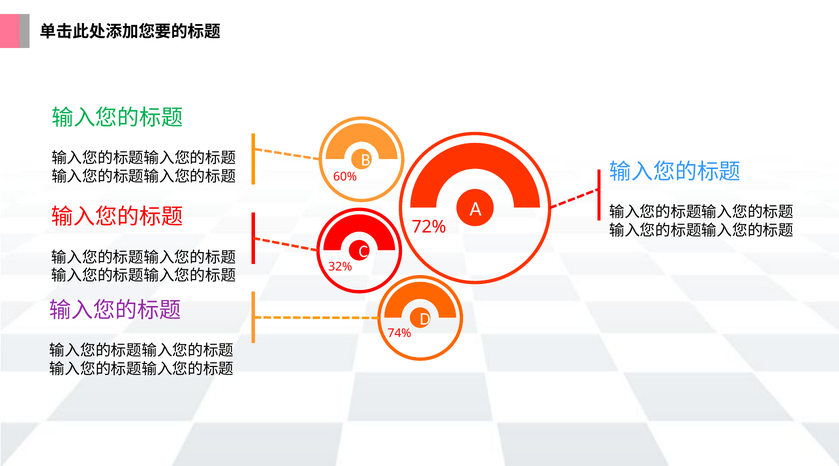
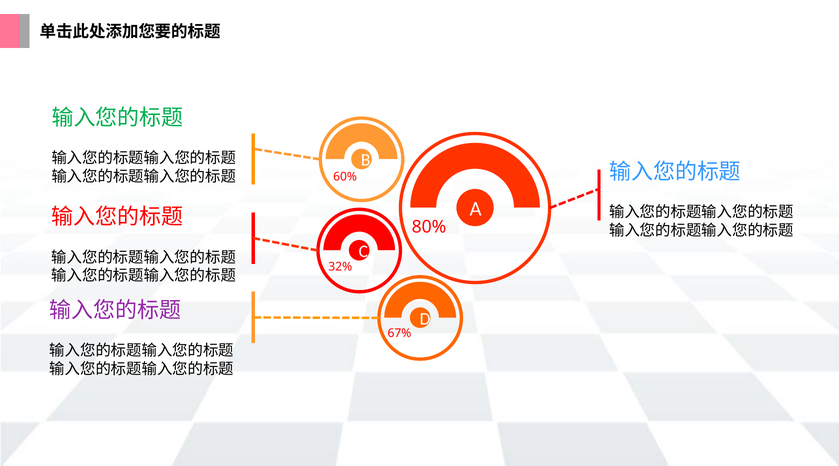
72%: 72% -> 80% (429, 227)
74%: 74% -> 67% (399, 333)
